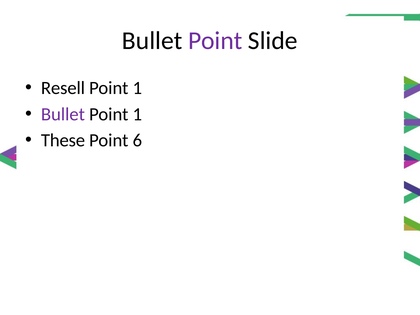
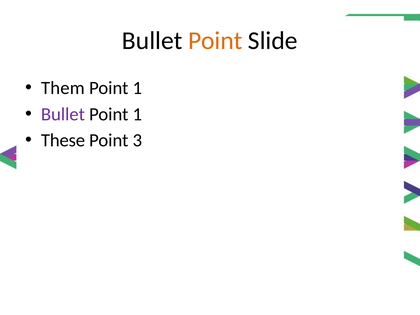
Point colour: purple -> orange (215, 41)
Resell: Resell -> Them (63, 88)
6: 6 -> 3 (137, 140)
